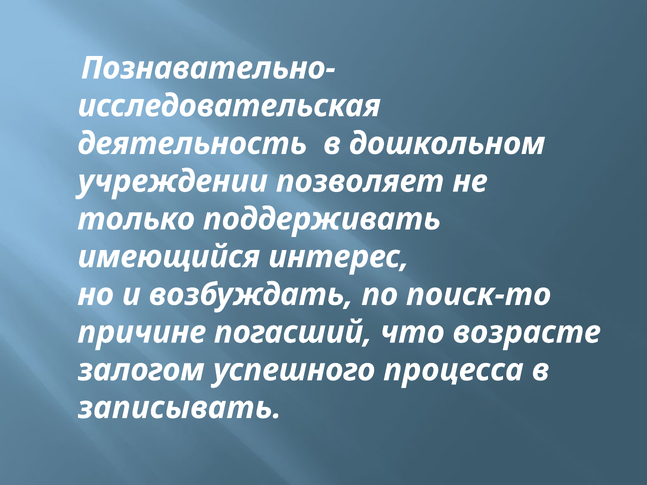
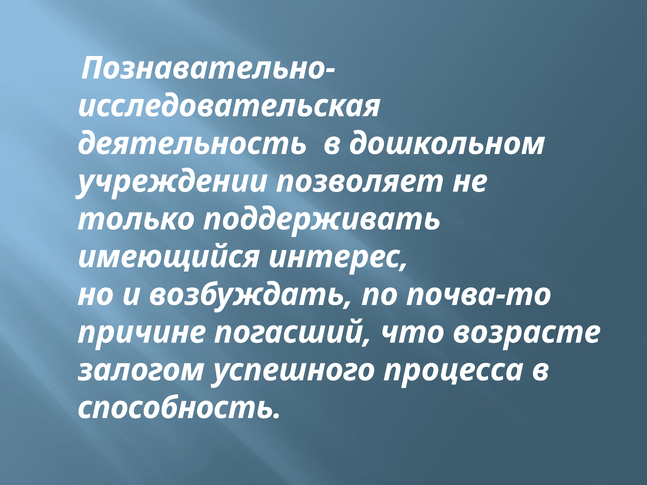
поиск-то: поиск-то -> почва-то (479, 295)
записывать: записывать -> способность (180, 408)
